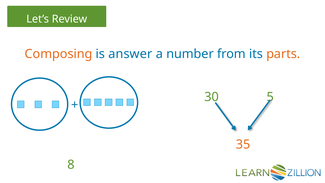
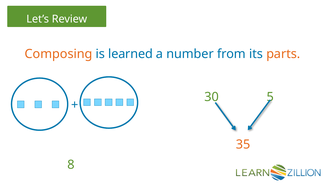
answer: answer -> learned (130, 54)
